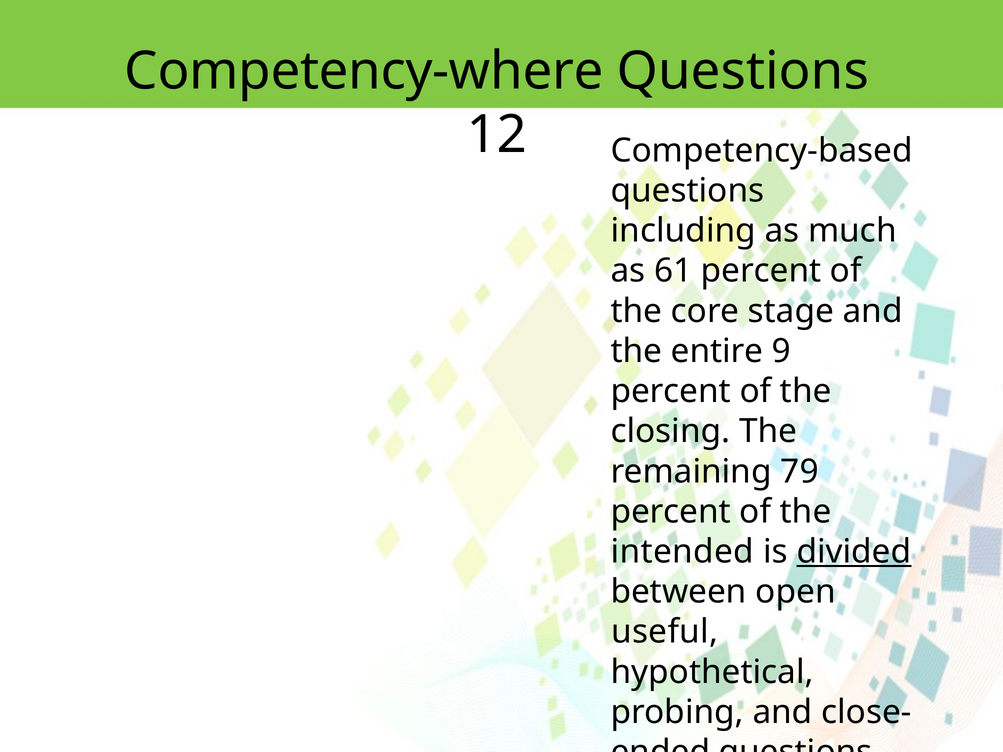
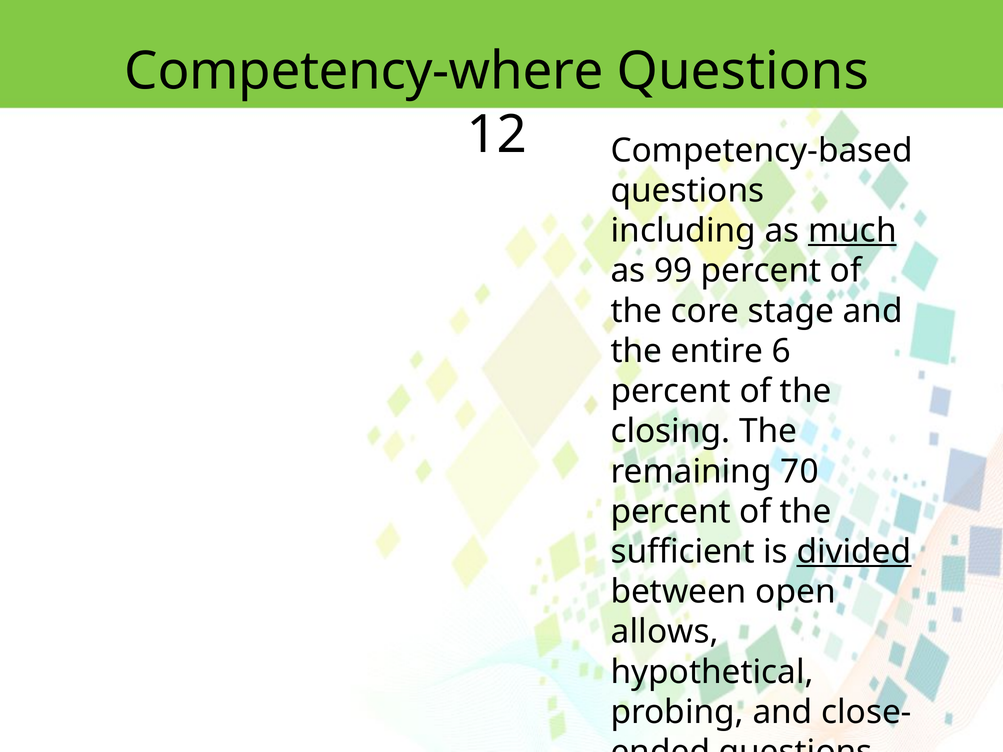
much underline: none -> present (852, 231)
61: 61 -> 99 (673, 271)
9: 9 -> 6 (781, 351)
79: 79 -> 70 (800, 472)
intended: intended -> sufficient (683, 552)
useful: useful -> allows (665, 632)
